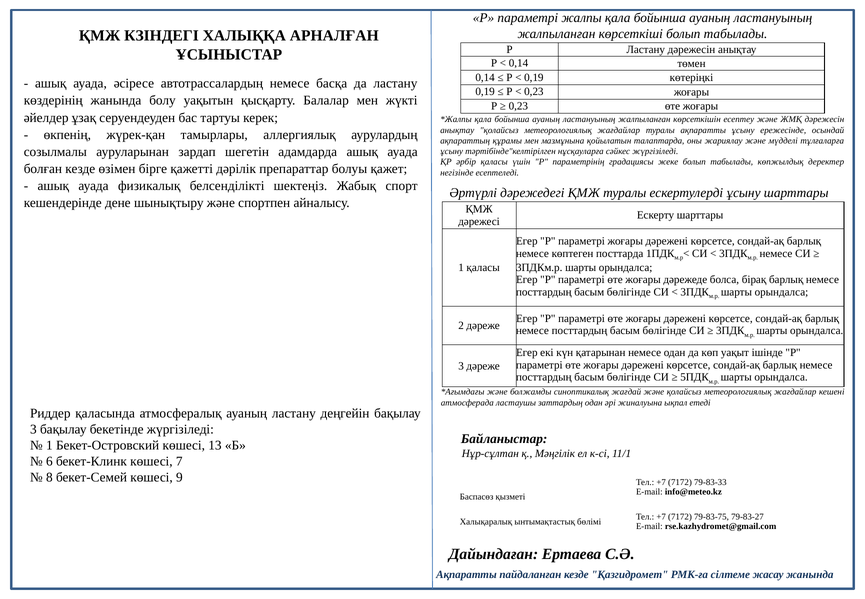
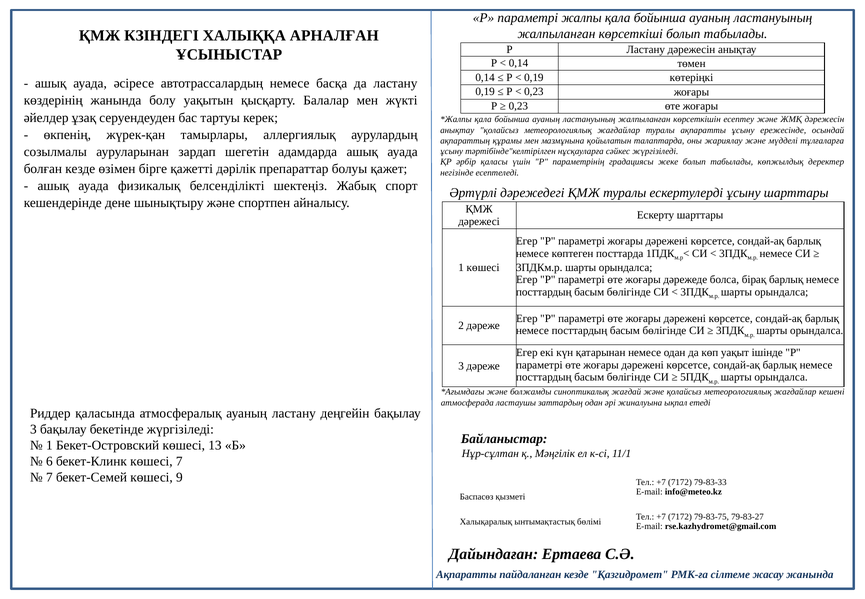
1 қаласы: қаласы -> көшесі (483, 267)
8: 8 -> 7 (49, 477)
